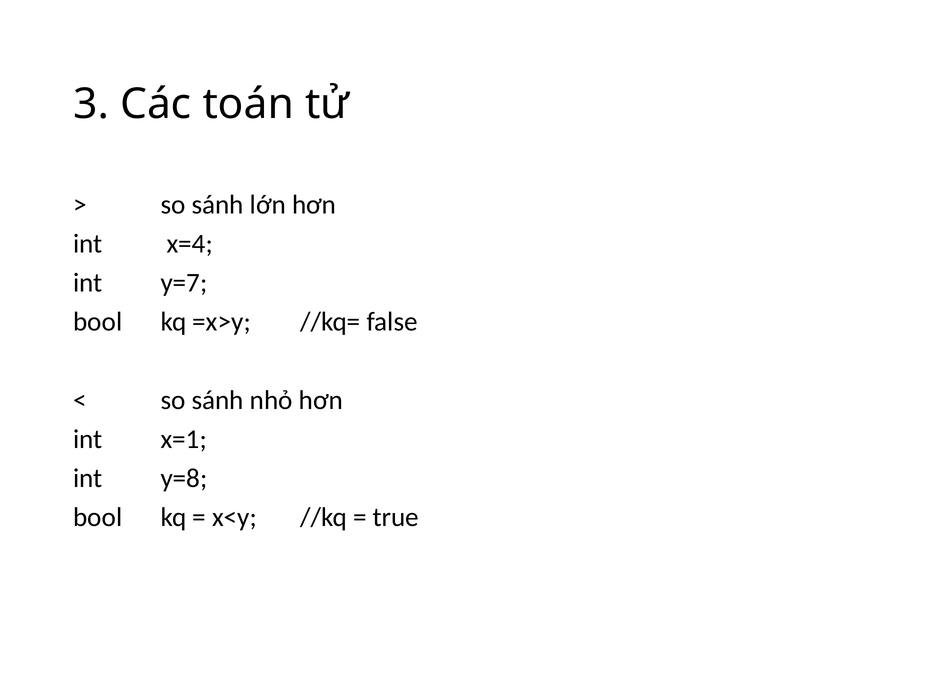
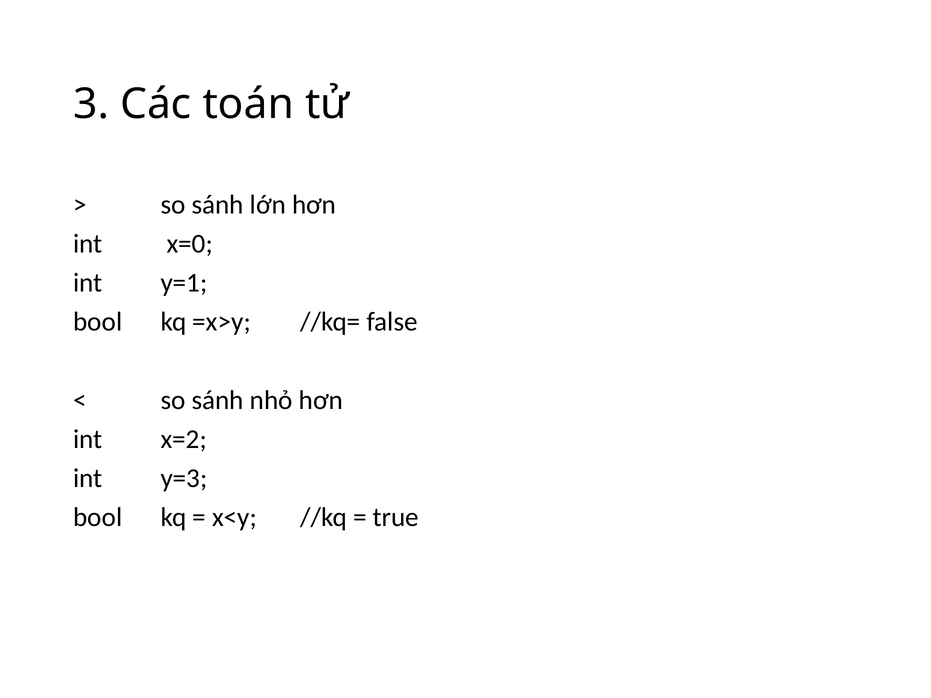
x=4: x=4 -> x=0 (190, 244)
y=7: y=7 -> y=1 (184, 283)
x=1: x=1 -> x=2 (184, 439)
y=8: y=8 -> y=3 (184, 478)
